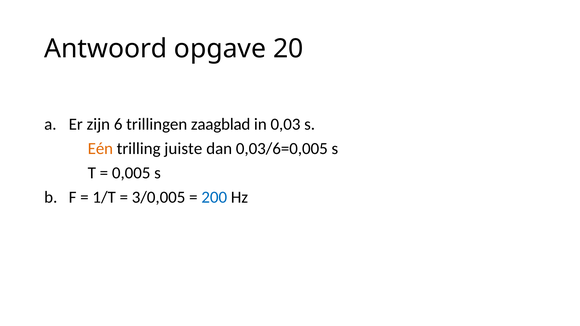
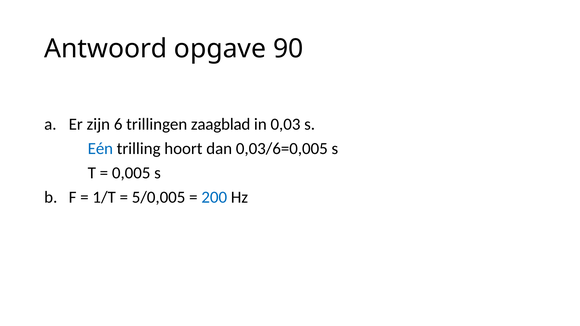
20: 20 -> 90 (288, 49)
Eén colour: orange -> blue (100, 149)
juiste: juiste -> hoort (183, 149)
3/0,005: 3/0,005 -> 5/0,005 (159, 197)
